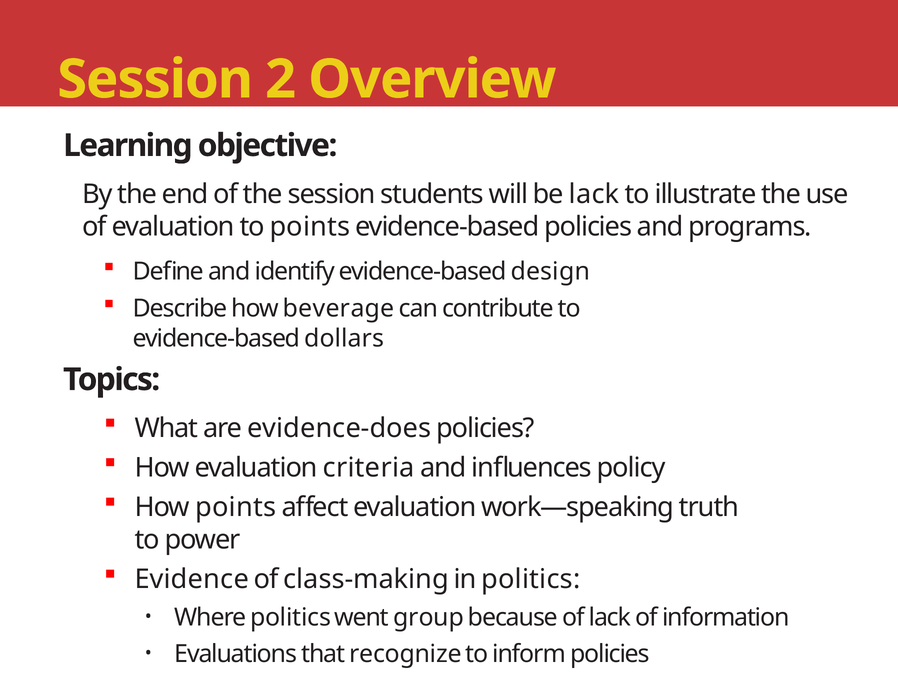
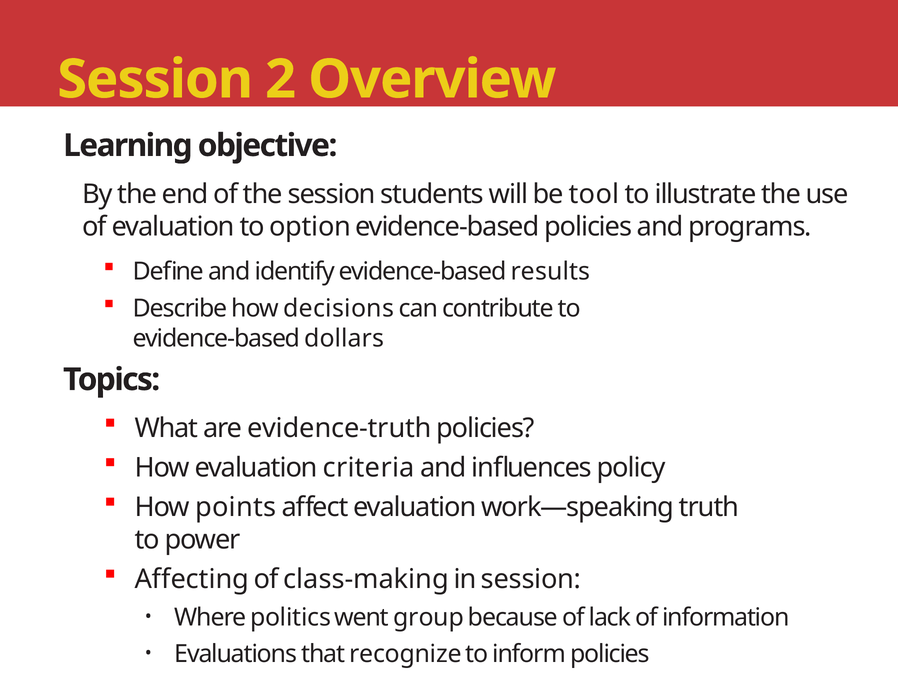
be lack: lack -> tool (594, 194)
to points: points -> option (310, 227)
design: design -> results (550, 272)
beverage: beverage -> decisions (339, 308)
evidence-does: evidence-does -> evidence-truth (339, 428)
Evidence: Evidence -> Affecting (192, 579)
in politics: politics -> session (531, 579)
